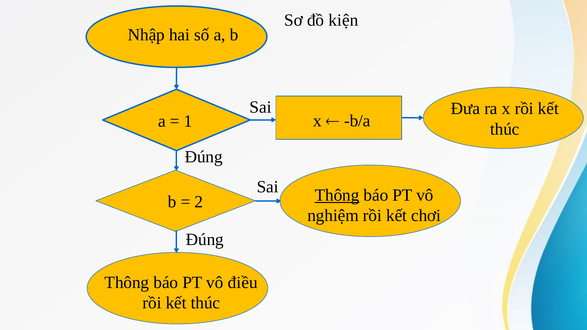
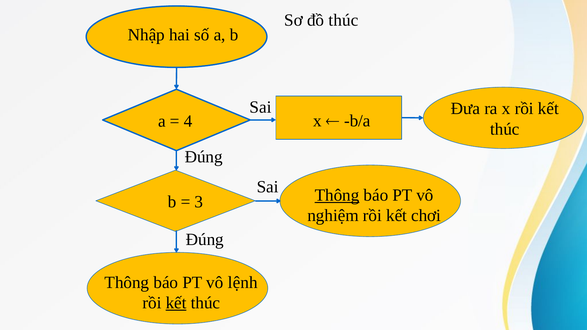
đồ kiện: kiện -> thúc (343, 20)
1: 1 -> 4 (188, 121)
2: 2 -> 3 (199, 202)
điều: điều -> lệnh (243, 283)
kết underline: none -> present (176, 303)
